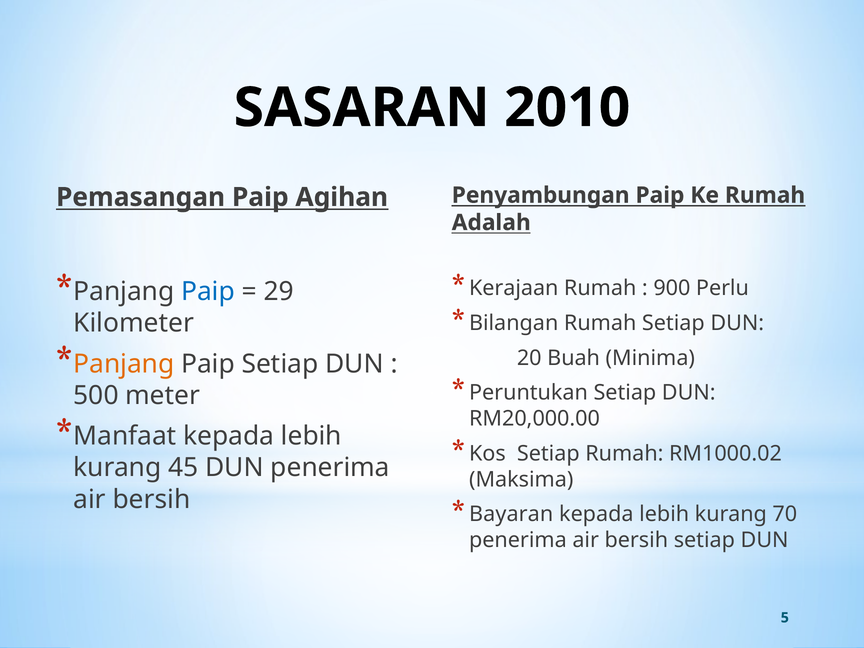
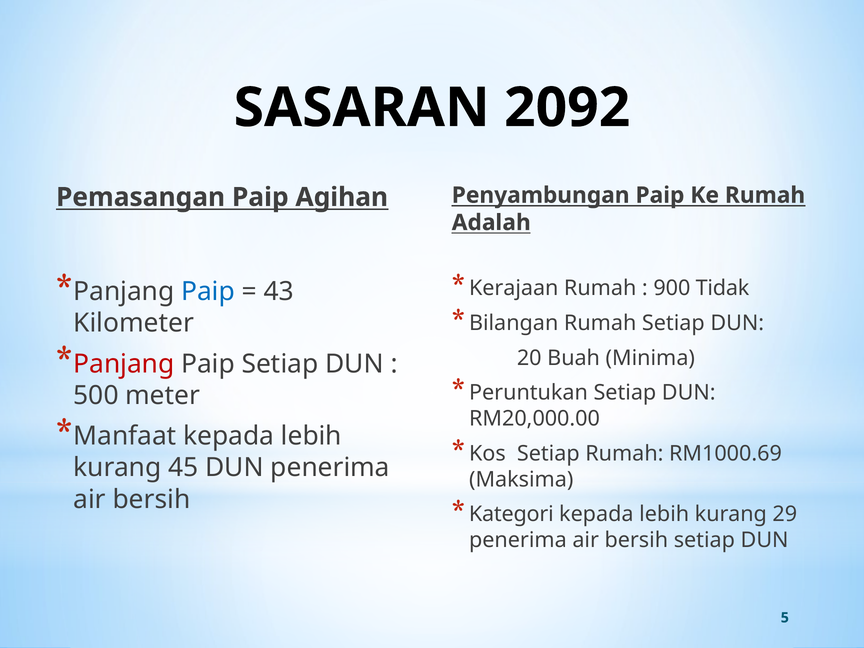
2010: 2010 -> 2092 (567, 108)
Perlu: Perlu -> Tidak (723, 288)
29: 29 -> 43 (279, 292)
Panjang colour: orange -> red (124, 364)
RM1000.02: RM1000.02 -> RM1000.69 (725, 453)
Bayaran: Bayaran -> Kategori (511, 514)
70: 70 -> 29 (785, 514)
